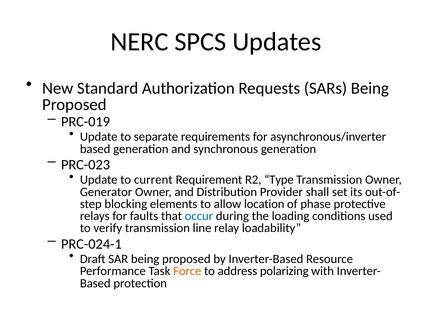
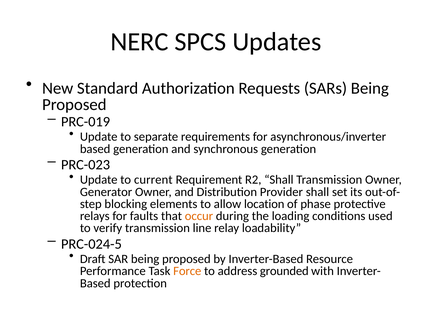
R2 Type: Type -> Shall (279, 180)
occur colour: blue -> orange (199, 216)
PRC-024-1: PRC-024-1 -> PRC-024-5 (91, 244)
polarizing: polarizing -> grounded (284, 271)
